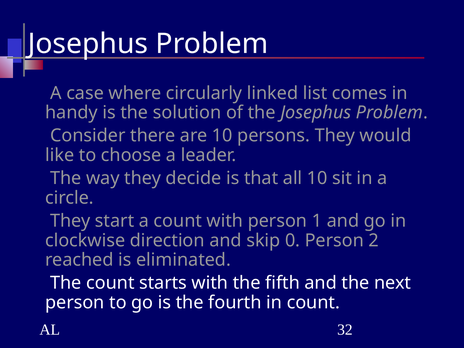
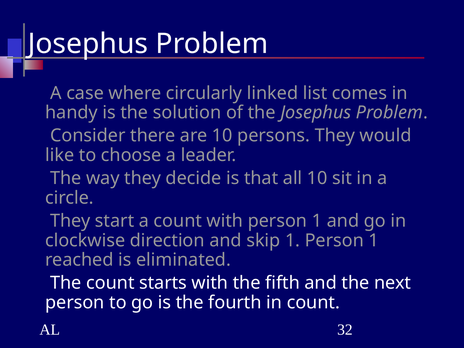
skip 0: 0 -> 1 (293, 240)
2: 2 -> 1 (374, 240)
